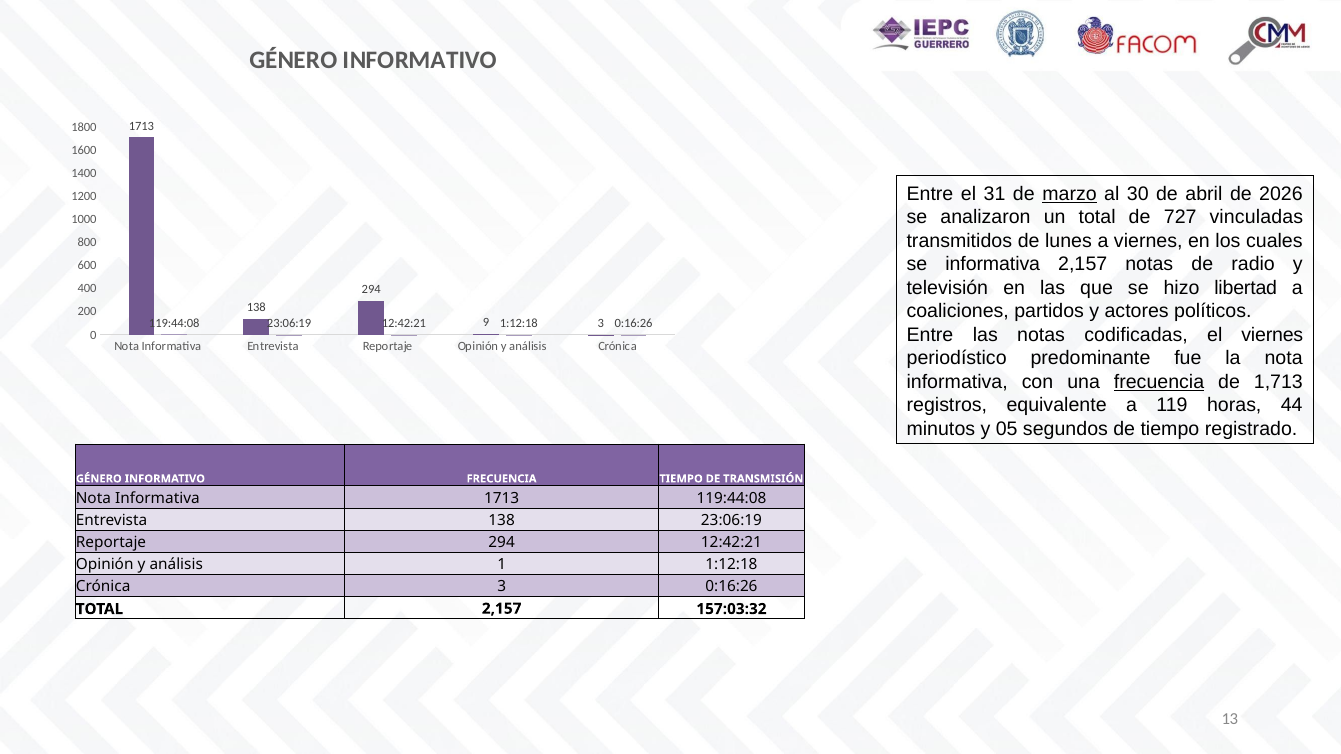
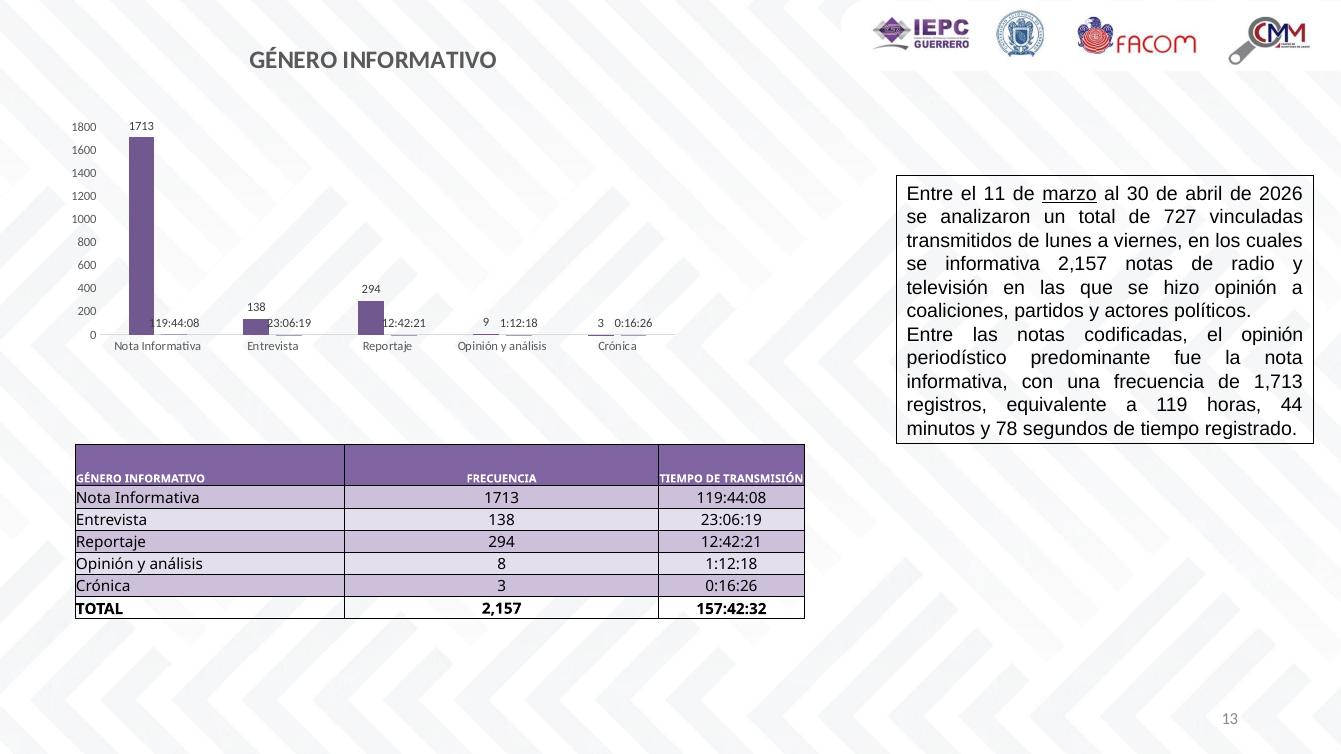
31: 31 -> 11 (995, 194)
hizo libertad: libertad -> opinión (1246, 288)
el viernes: viernes -> opinión (1272, 335)
frecuencia underline: present -> none (1159, 382)
05: 05 -> 78 (1007, 429)
1: 1 -> 8 (502, 565)
157:03:32: 157:03:32 -> 157:42:32 (731, 609)
